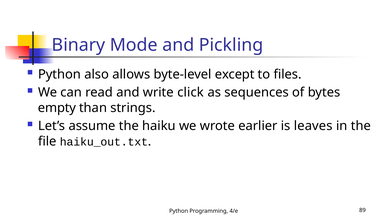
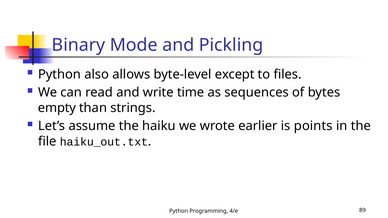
click: click -> time (191, 92)
leaves: leaves -> points (313, 126)
